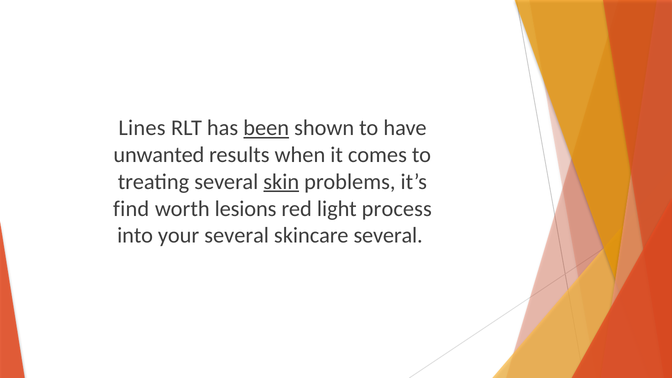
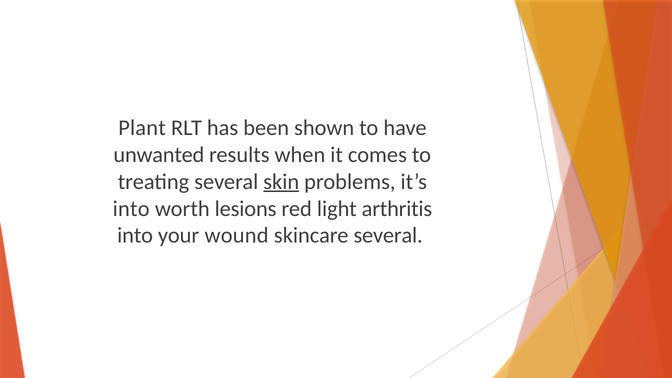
Lines: Lines -> Plant (142, 128)
been underline: present -> none (266, 128)
find: find -> into (131, 209)
process: process -> arthritis (397, 209)
your several: several -> wound (237, 236)
